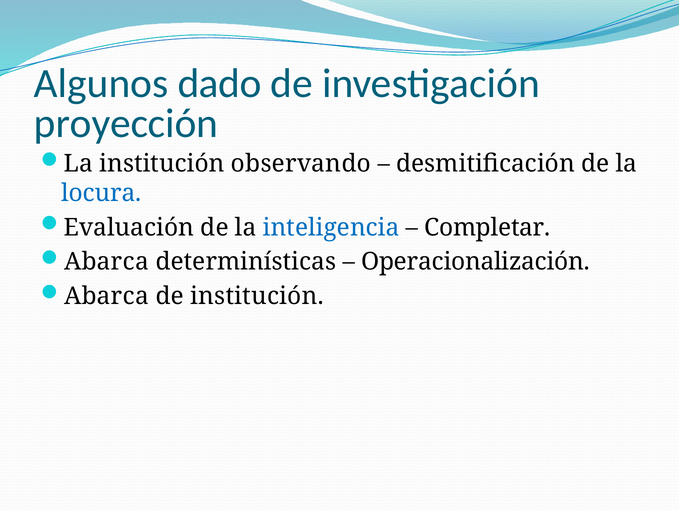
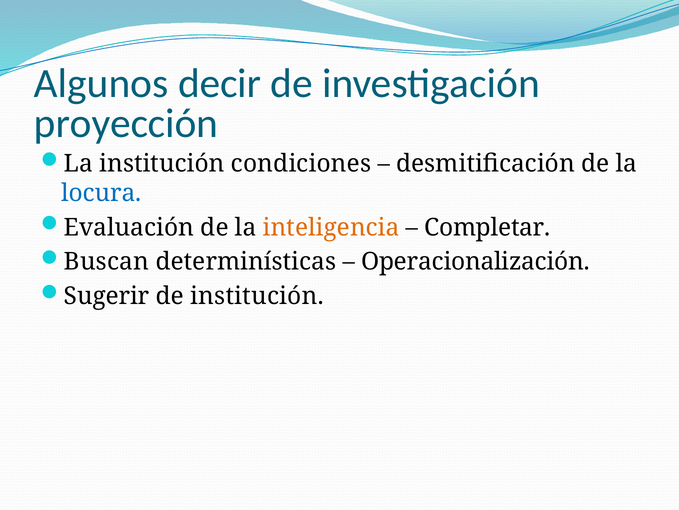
dado: dado -> decir (220, 84)
observando: observando -> condiciones (301, 163)
inteligencia colour: blue -> orange (331, 227)
Abarca: Abarca -> Buscan (107, 261)
Abarca: Abarca -> Sugerir (107, 296)
